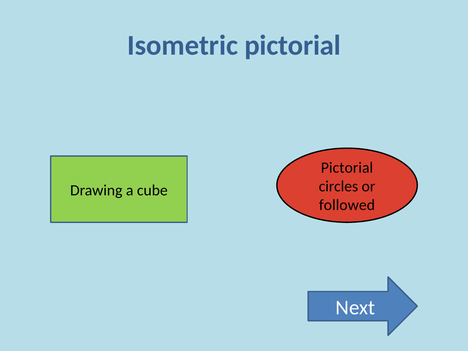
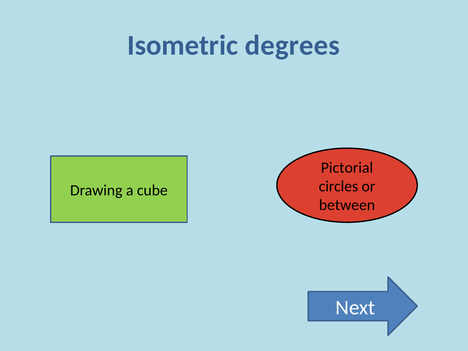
Isometric pictorial: pictorial -> degrees (292, 45)
followed: followed -> between (347, 205)
